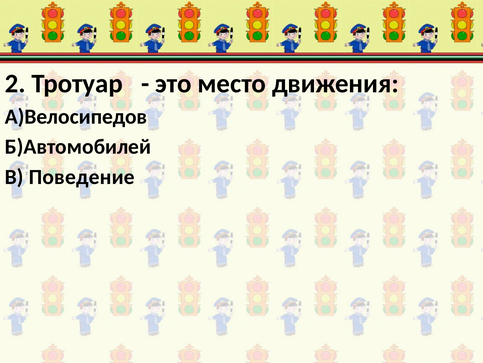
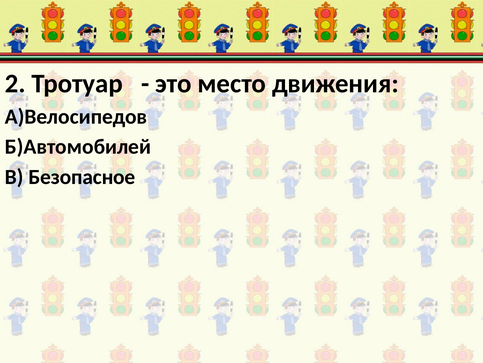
Поведение: Поведение -> Безопасное (82, 177)
